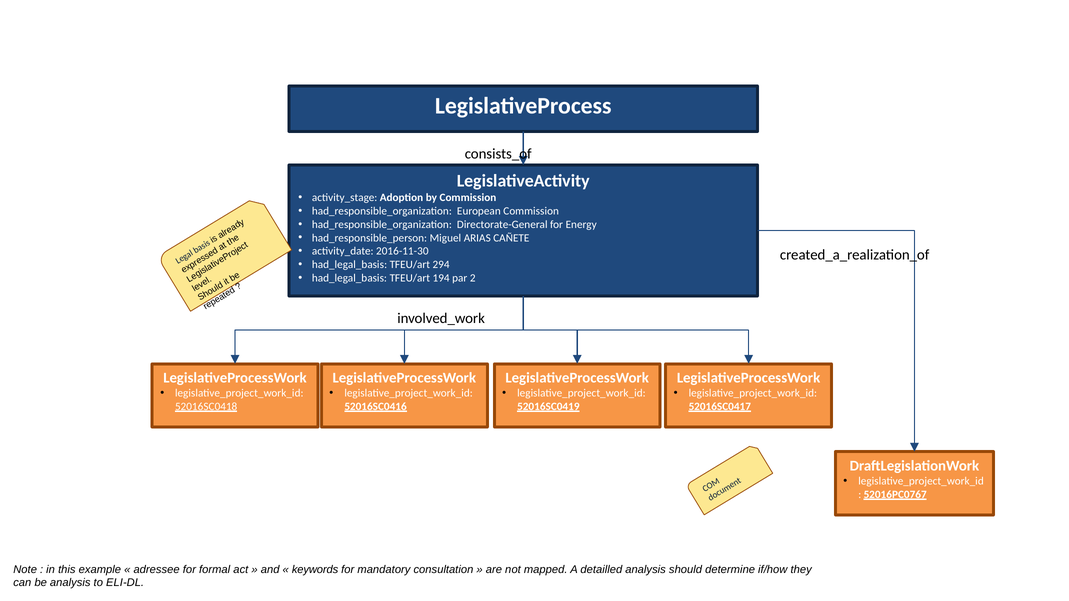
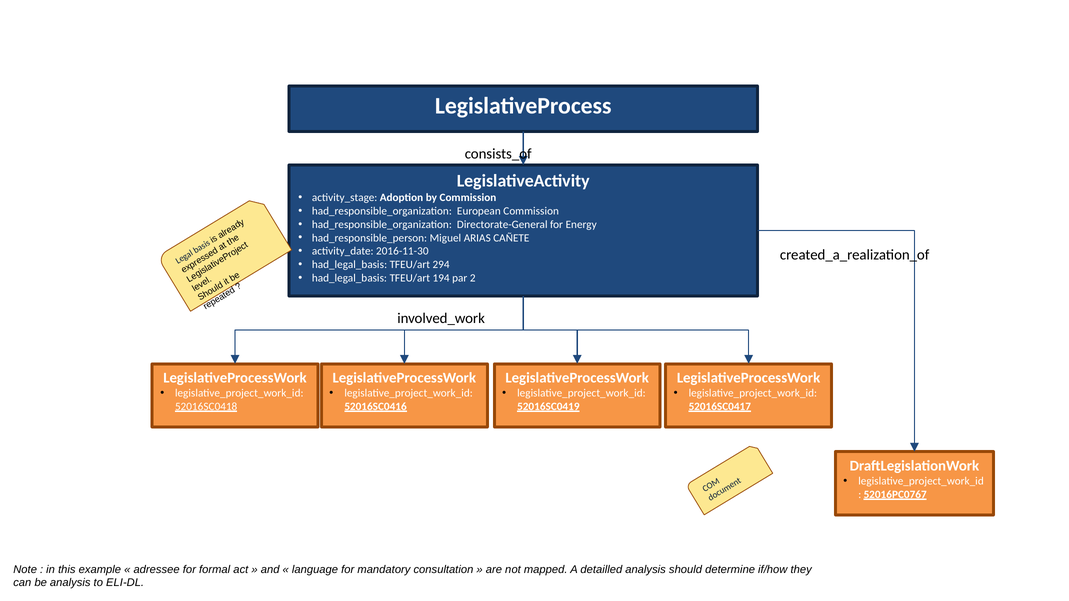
keywords: keywords -> language (315, 570)
